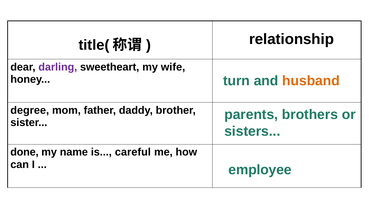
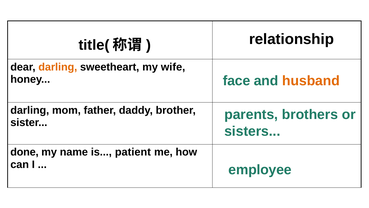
darling colour: purple -> orange (58, 67)
turn: turn -> face (237, 81)
degree: degree -> darling (30, 110)
careful: careful -> patient (133, 152)
